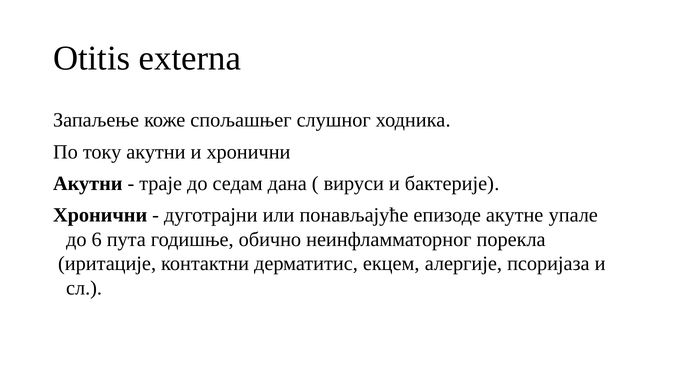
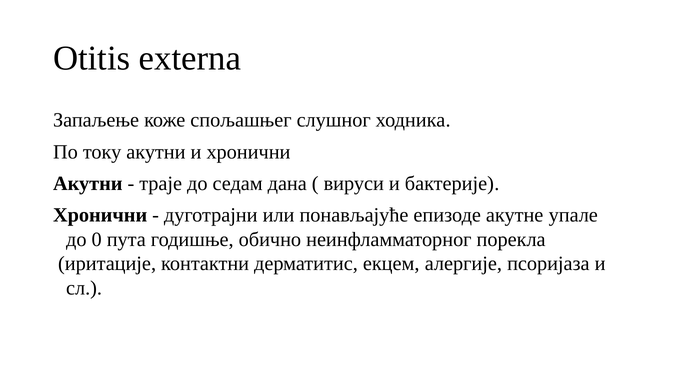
6: 6 -> 0 (97, 240)
